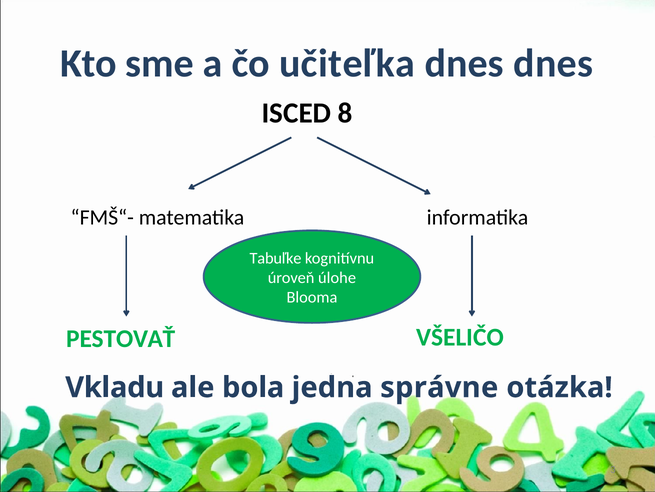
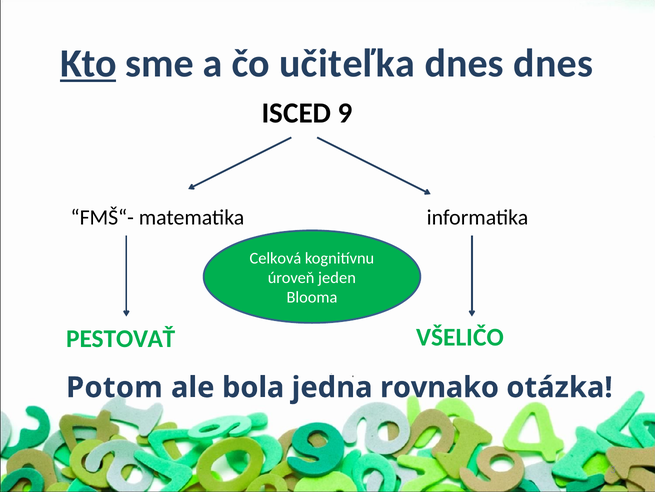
Kto underline: none -> present (88, 63)
8: 8 -> 9 (345, 113)
Tabuľke: Tabuľke -> Celková (275, 258)
úlohe: úlohe -> jeden (337, 277)
Vkladu: Vkladu -> Potom (114, 387)
správne: správne -> rovnako (440, 387)
